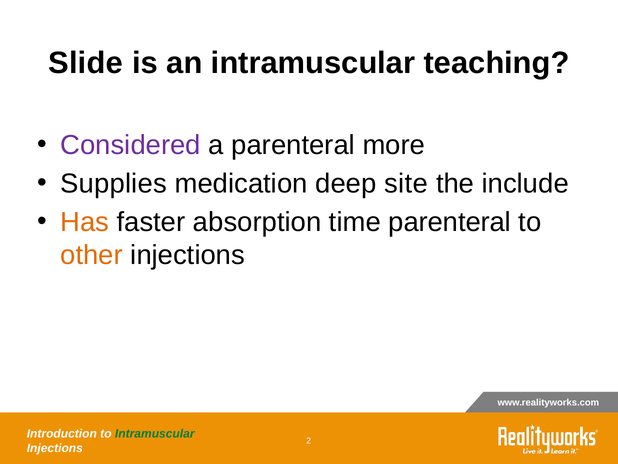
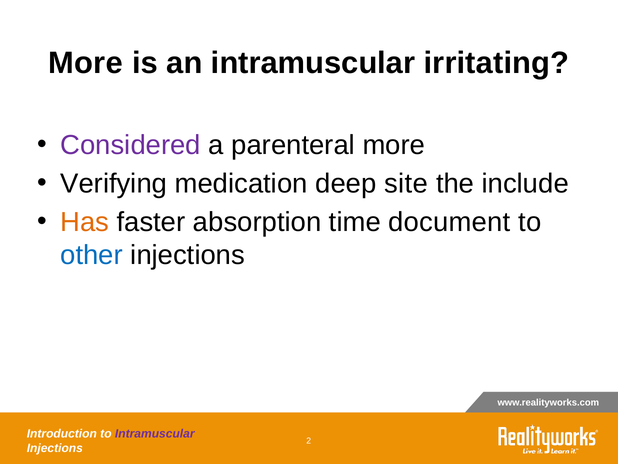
Slide: Slide -> More (86, 63)
teaching: teaching -> irritating (496, 63)
Supplies: Supplies -> Verifying (114, 184)
time parenteral: parenteral -> document (450, 222)
other colour: orange -> blue (92, 255)
Intramuscular colour: green -> purple (155, 433)
